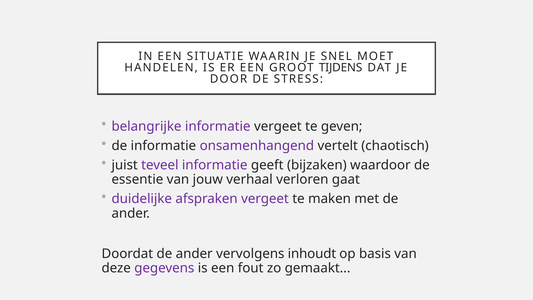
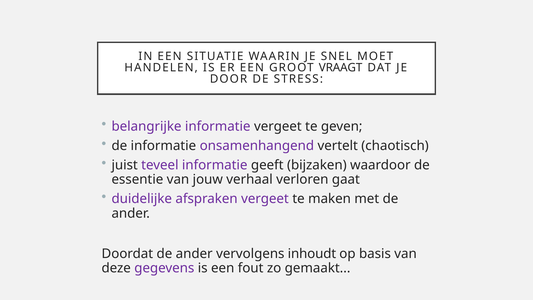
TIJDENS: TIJDENS -> VRAAGT (341, 68)
